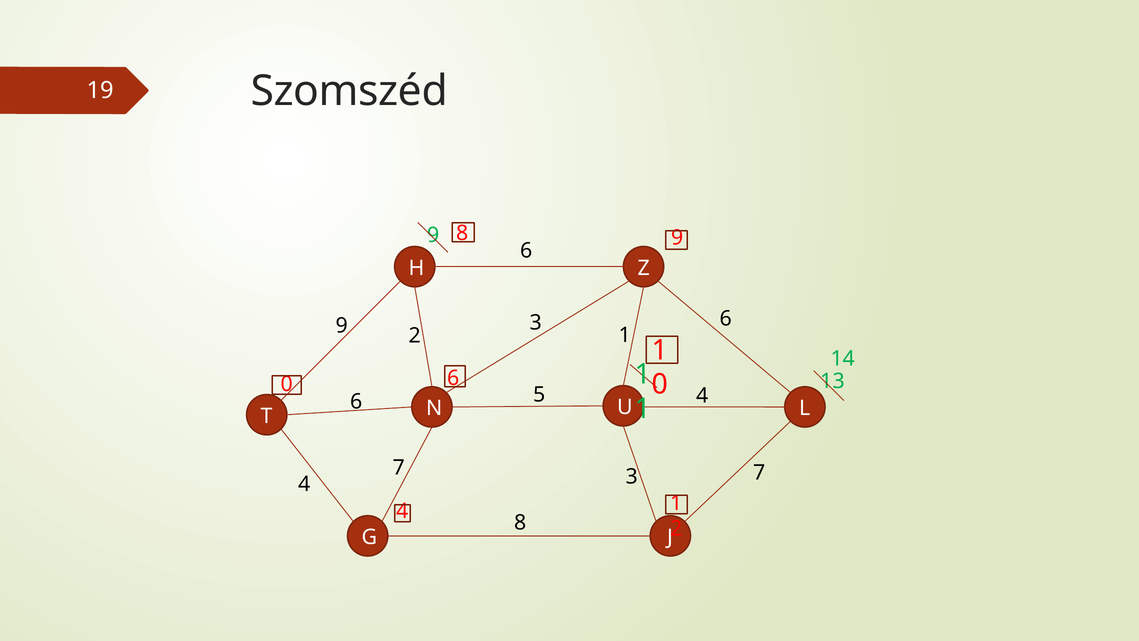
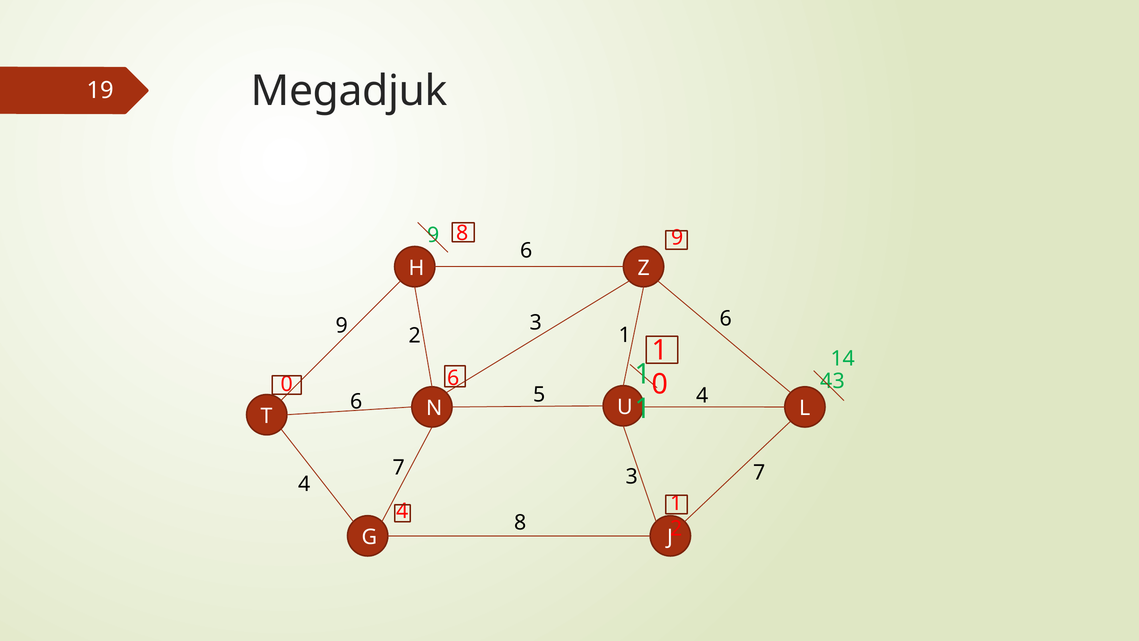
Szomszéd: Szomszéd -> Megadjuk (349, 91)
13: 13 -> 43 (833, 381)
